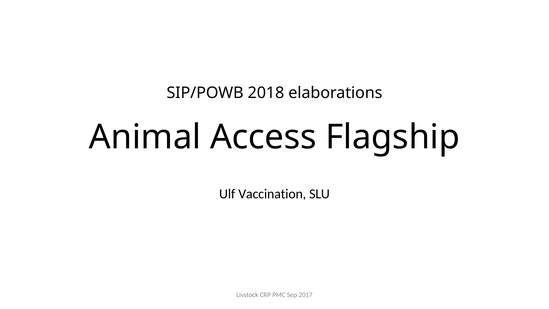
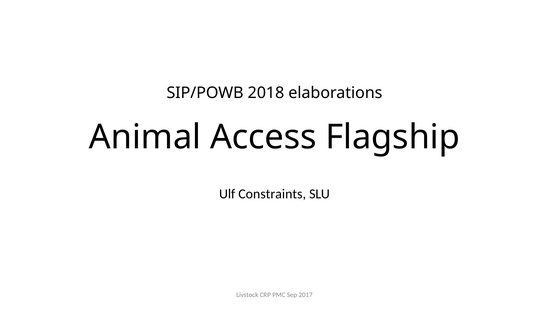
Vaccination: Vaccination -> Constraints (272, 194)
